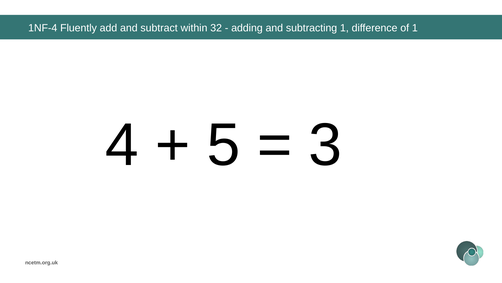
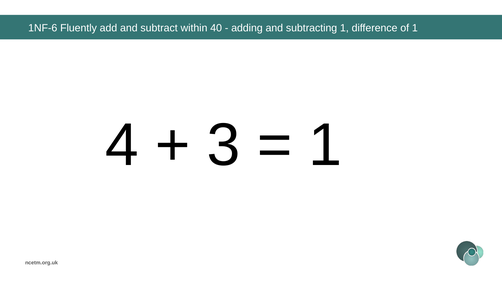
1NF-4: 1NF-4 -> 1NF-6 (43, 28)
32: 32 -> 40 (216, 28)
5: 5 -> 3 (224, 145)
3: 3 -> 1 (325, 145)
